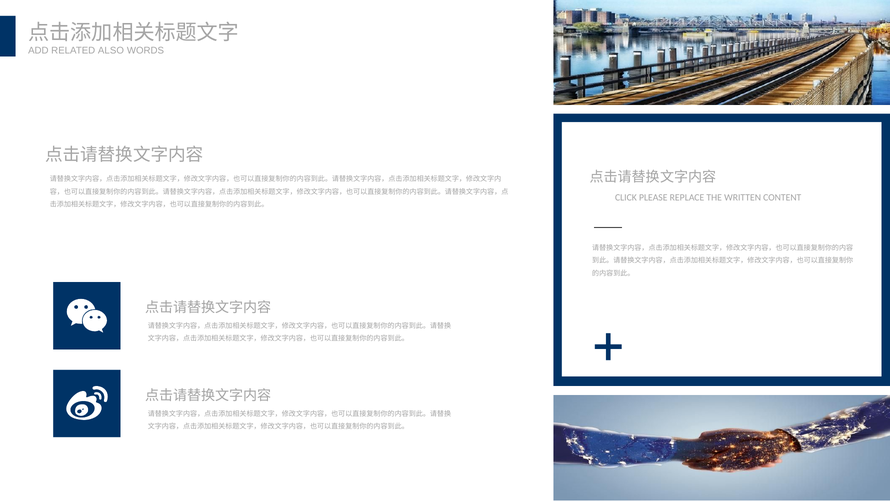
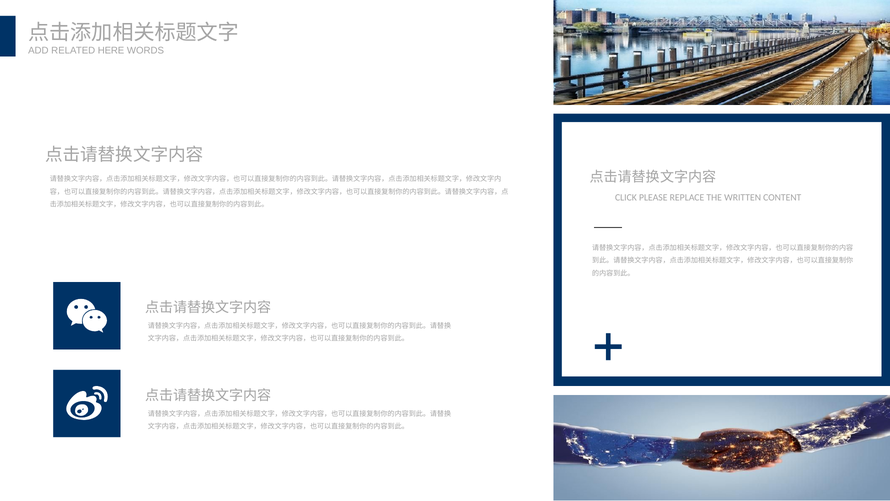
ALSO: ALSO -> HERE (111, 50)
